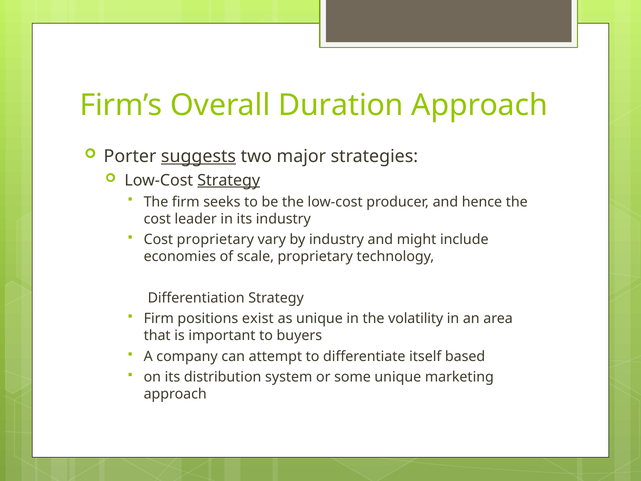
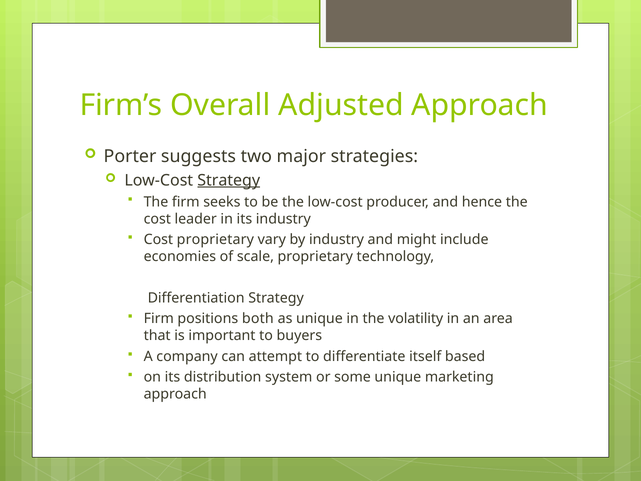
Duration: Duration -> Adjusted (341, 105)
suggests underline: present -> none (199, 156)
exist: exist -> both (258, 319)
